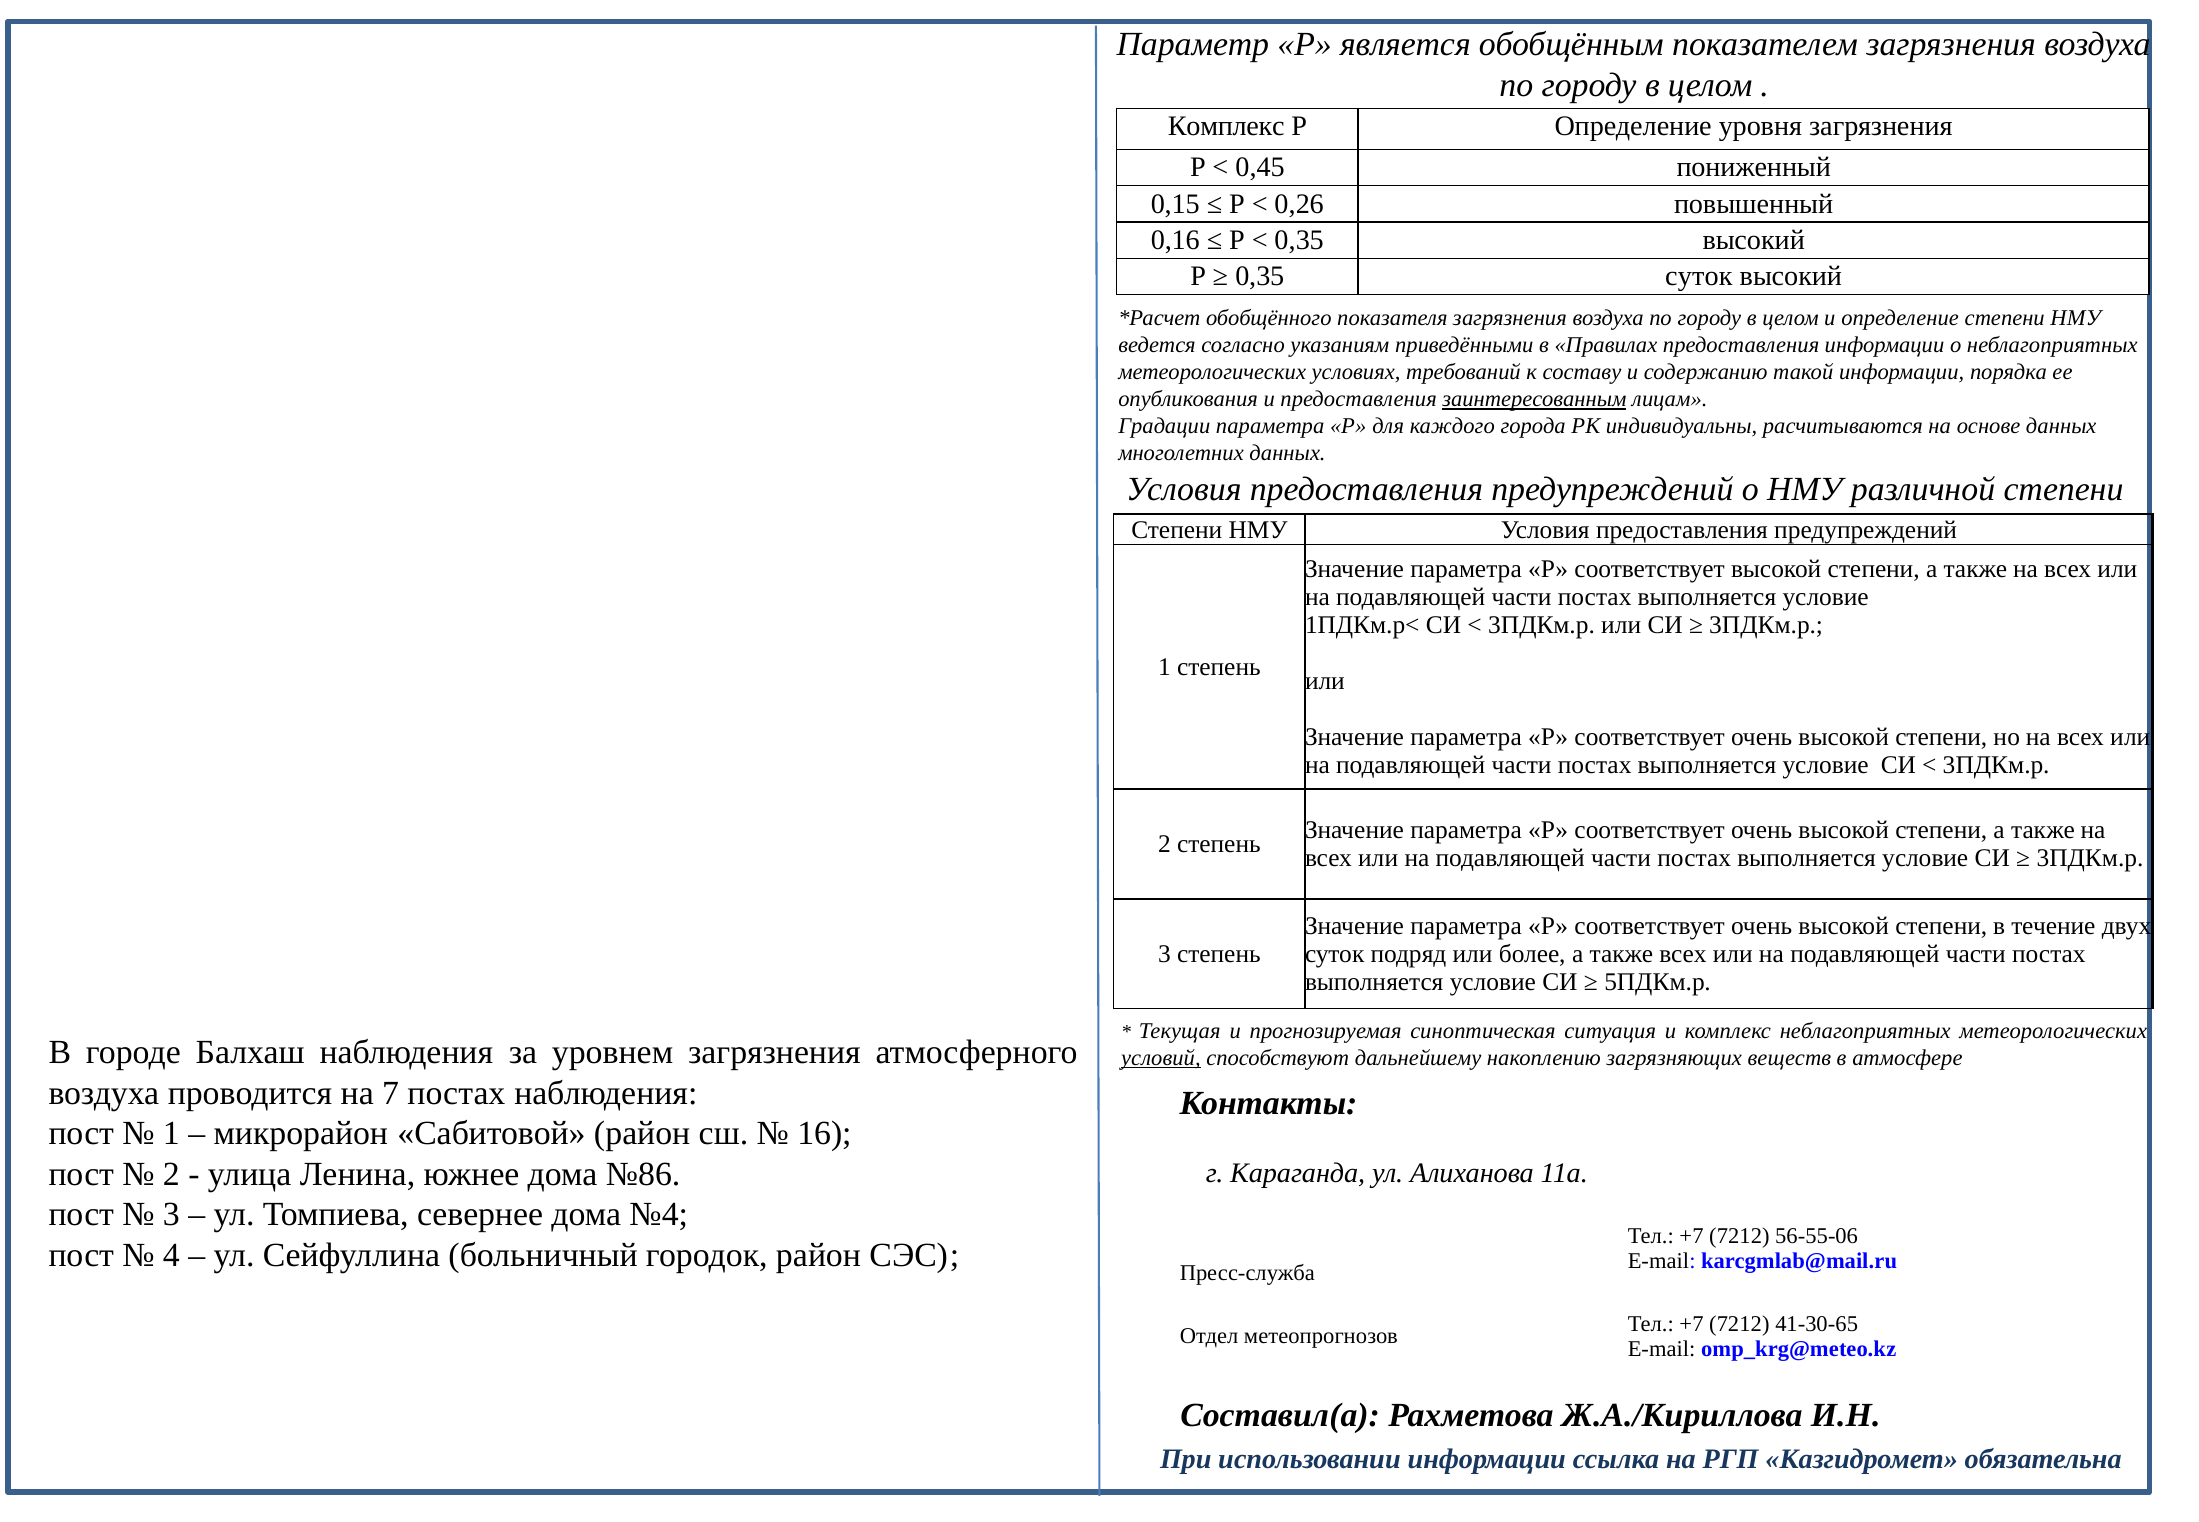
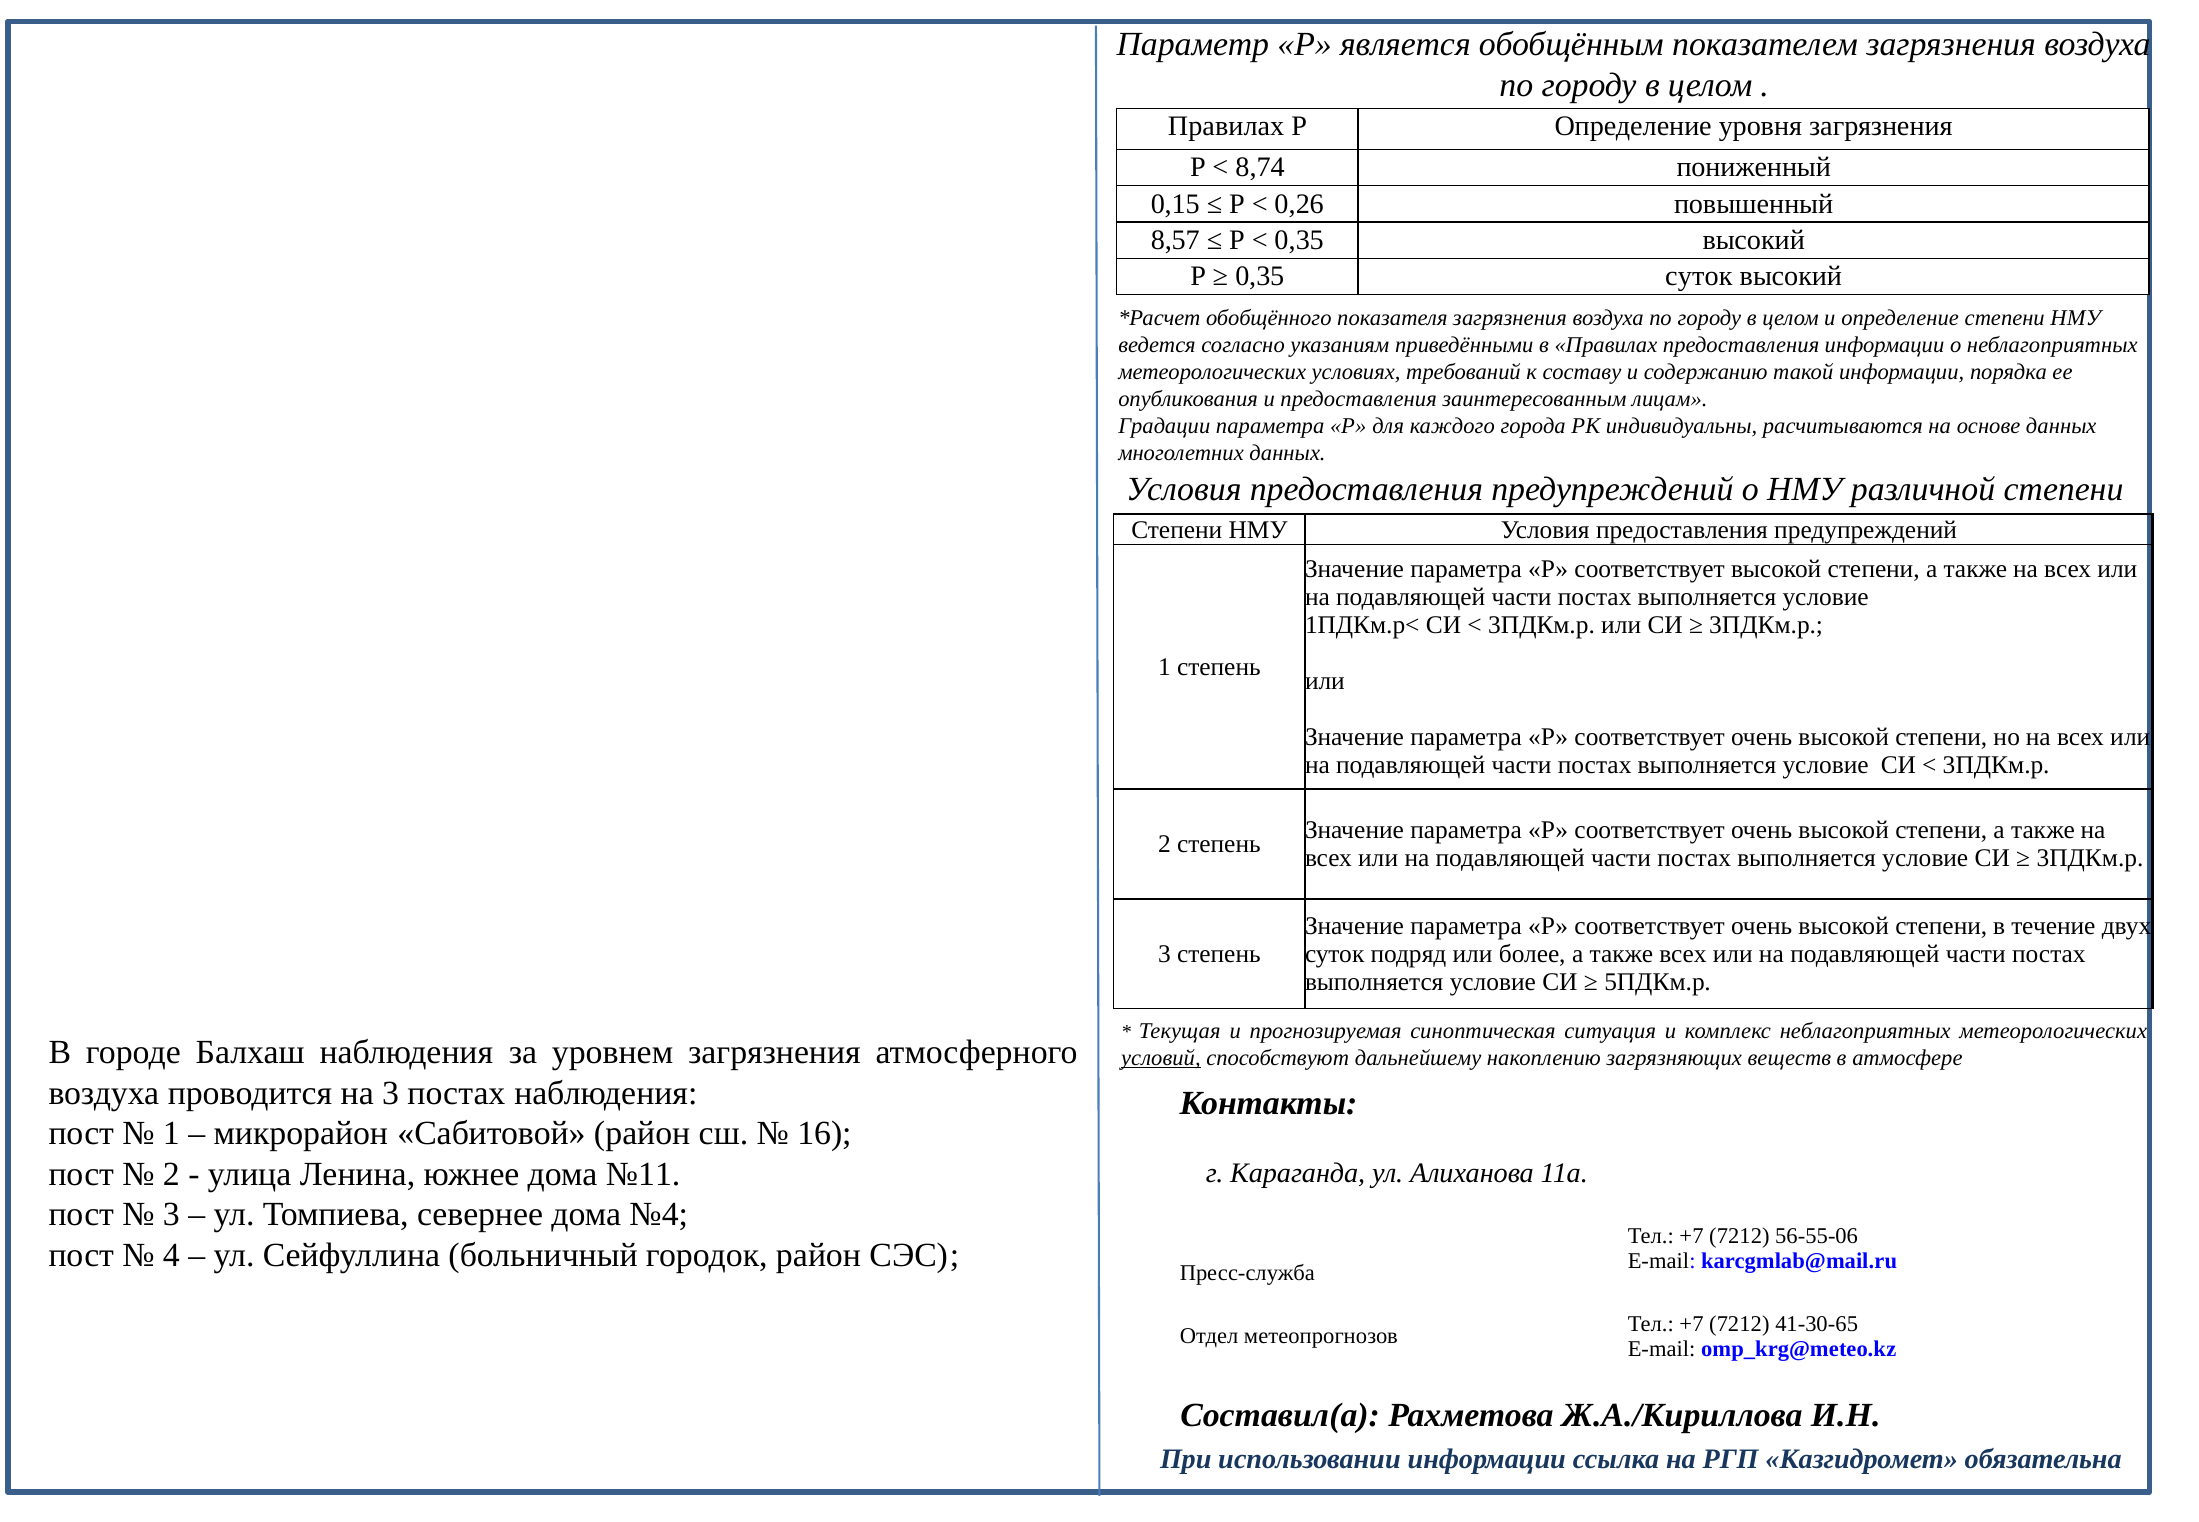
Комплекс: Комплекс -> Правилах (1226, 126)
0,45: 0,45 -> 8,74 (1260, 167)
0,16: 0,16 -> 8,57 (1175, 240)
заинтересованным underline: present -> none (1534, 399)
на 7: 7 -> 3 (391, 1093)
№86: №86 -> №11 (643, 1174)
